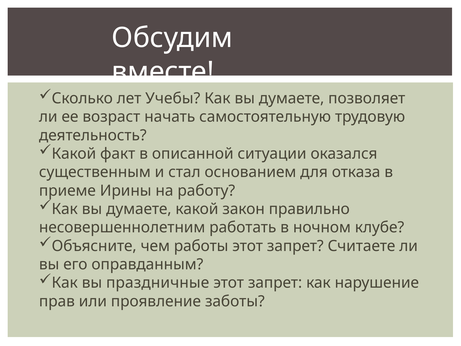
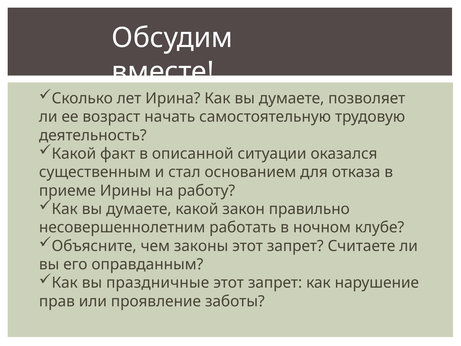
Учебы: Учебы -> Ирина (173, 98)
работы: работы -> законы (201, 246)
